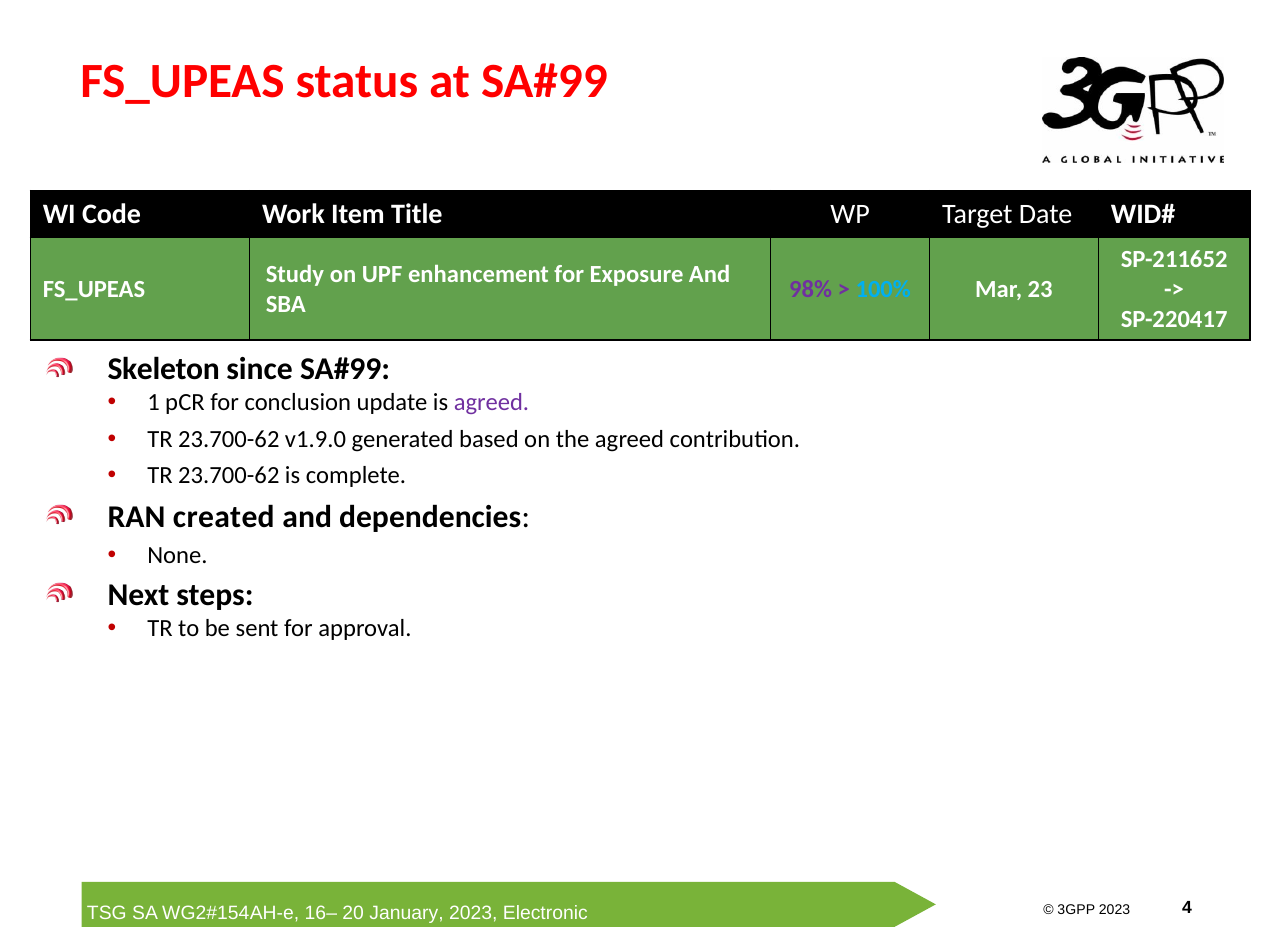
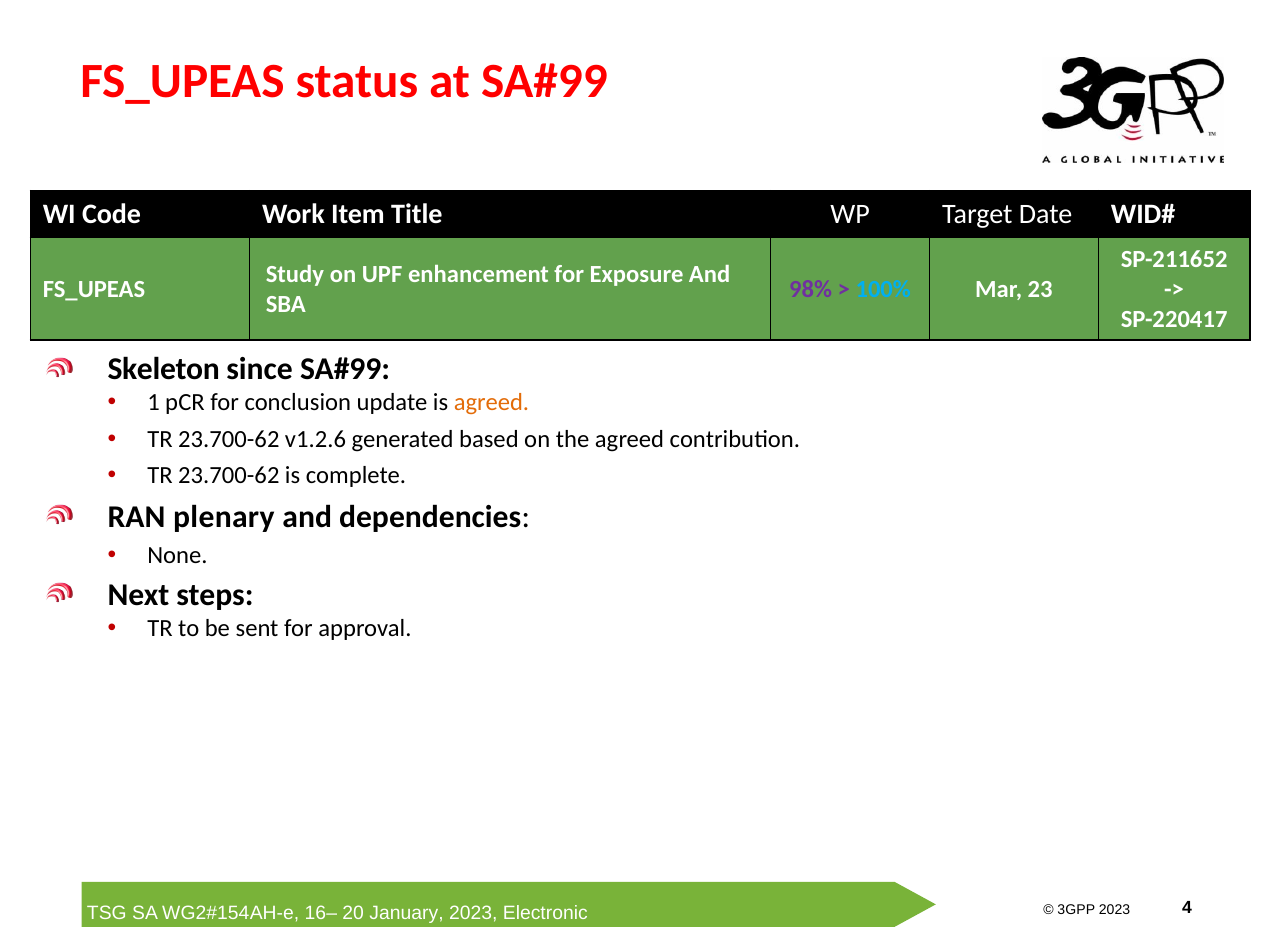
agreed colour: purple -> orange (491, 403)
v1.9.0: v1.9.0 -> v1.2.6 (315, 439)
created: created -> plenary (224, 517)
